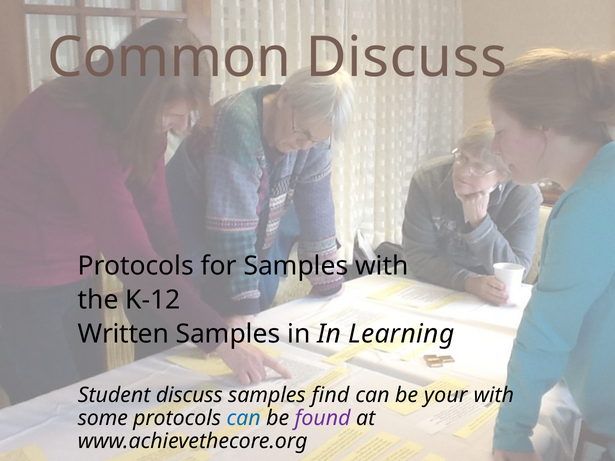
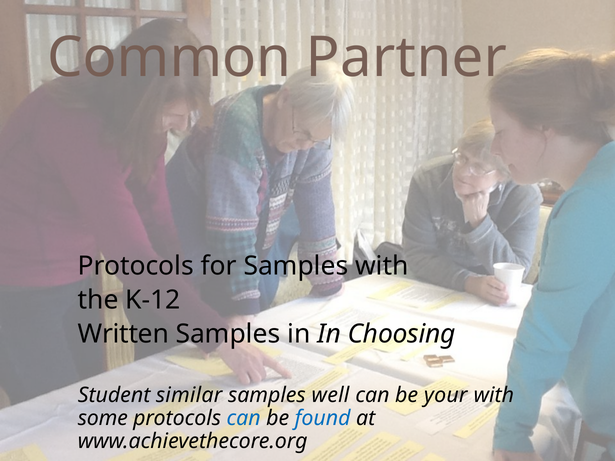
Common Discuss: Discuss -> Partner (407, 58)
Learning: Learning -> Choosing (402, 334)
Student discuss: discuss -> similar (189, 396)
find: find -> well (330, 396)
found colour: purple -> blue (323, 419)
